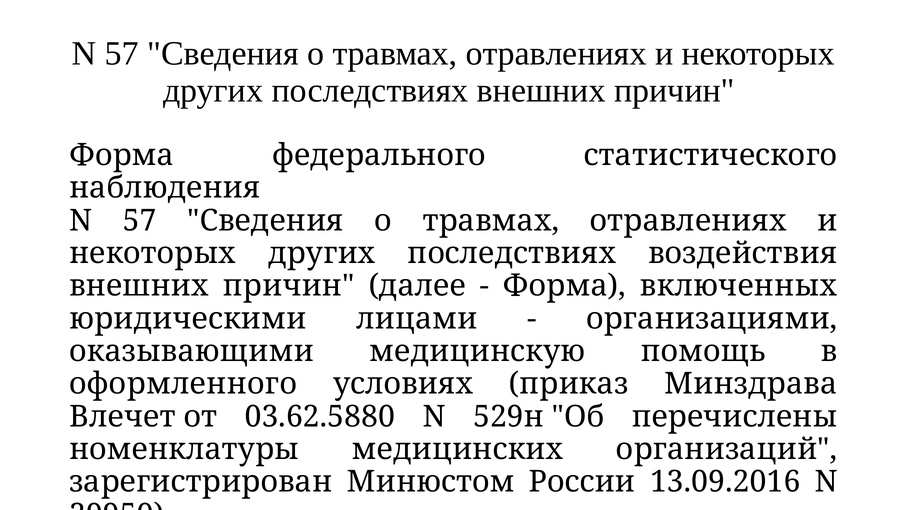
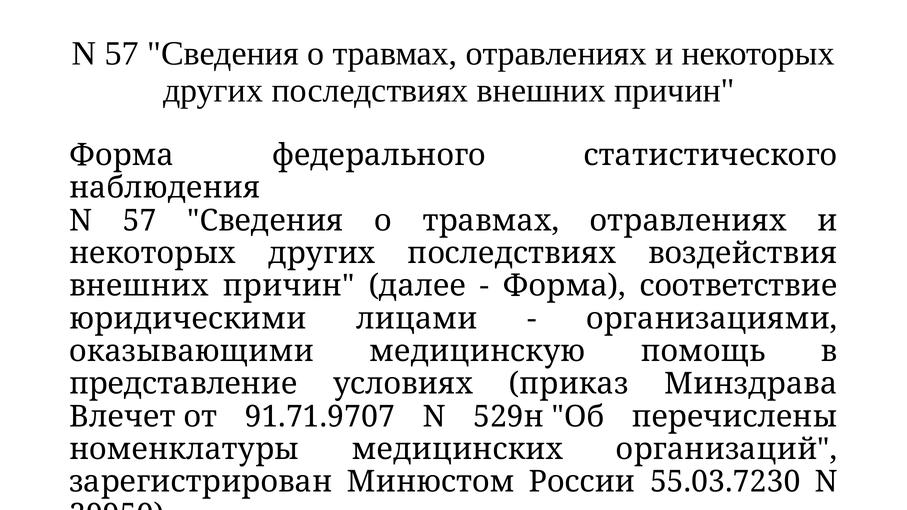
включенных: включенных -> соответствие (739, 286)
оформленного: оформленного -> представление (183, 384)
03.62.5880: 03.62.5880 -> 91.71.9707 (320, 417)
13.09.2016: 13.09.2016 -> 55.03.7230 (725, 482)
